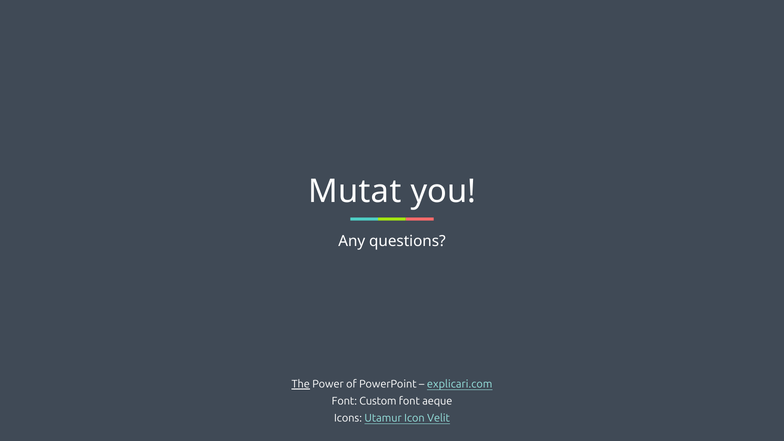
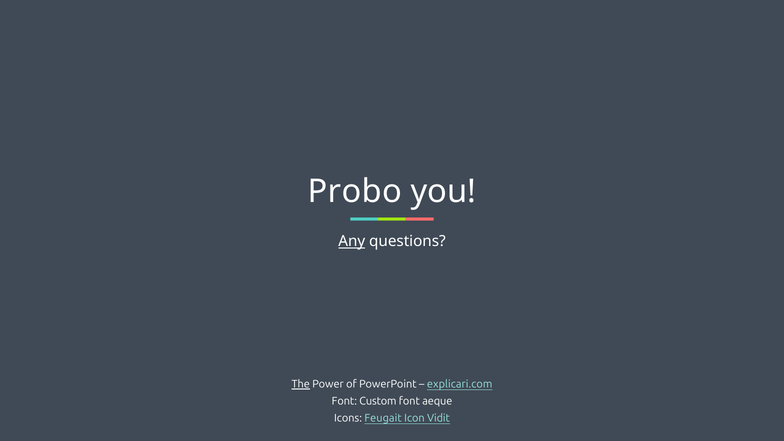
Mutat: Mutat -> Probo (355, 192)
Any underline: none -> present (352, 241)
Utamur: Utamur -> Feugait (383, 418)
Velit: Velit -> Vidit (439, 418)
